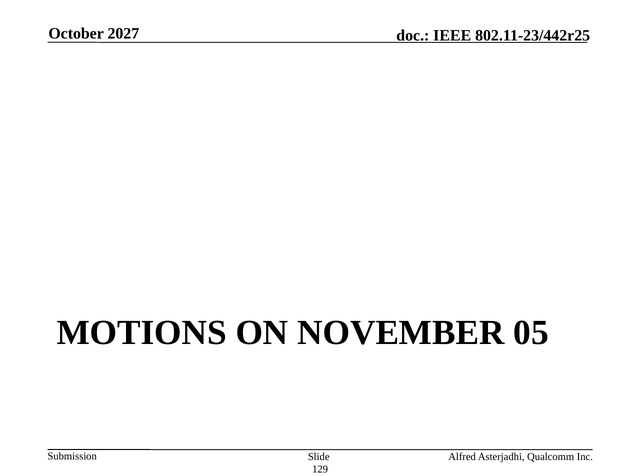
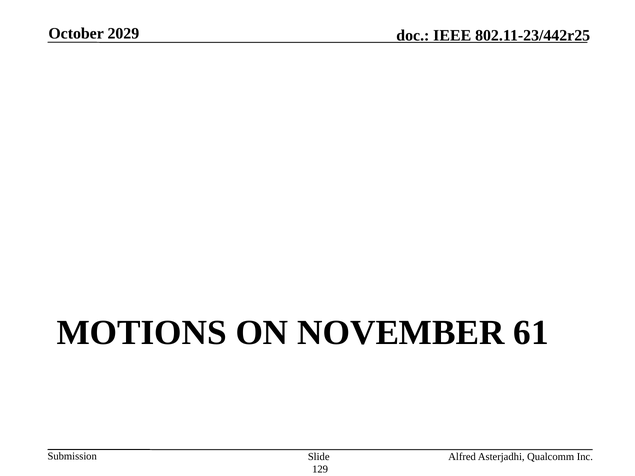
2027: 2027 -> 2029 (123, 34)
05: 05 -> 61 (531, 333)
